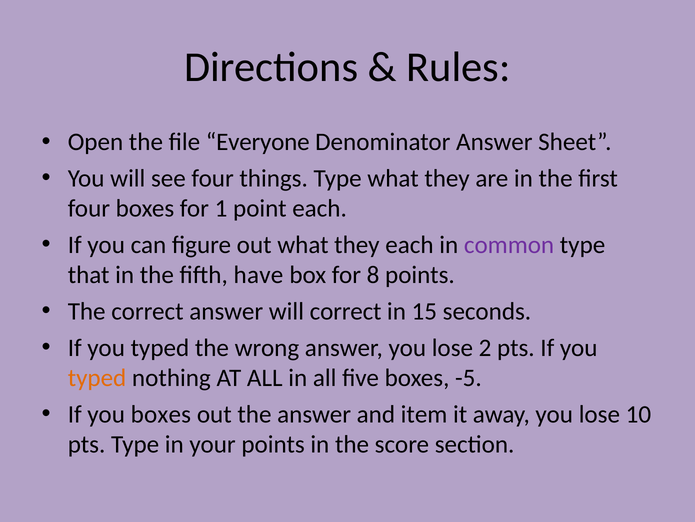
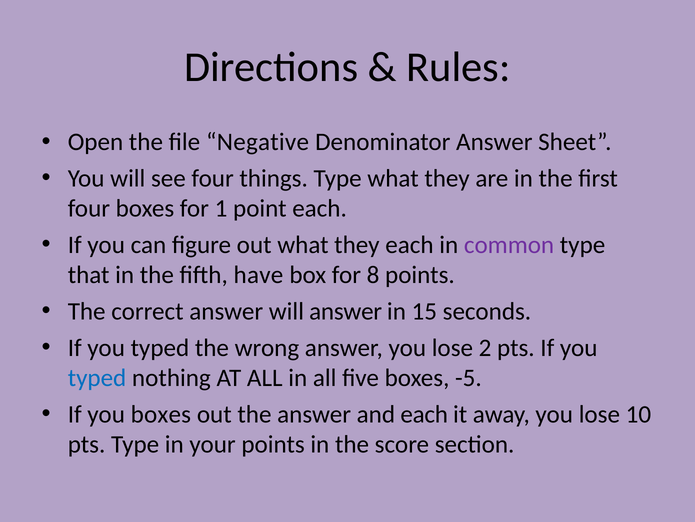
Everyone: Everyone -> Negative (258, 142)
will correct: correct -> answer (346, 311)
typed colour: orange -> blue (97, 377)
and item: item -> each (424, 414)
